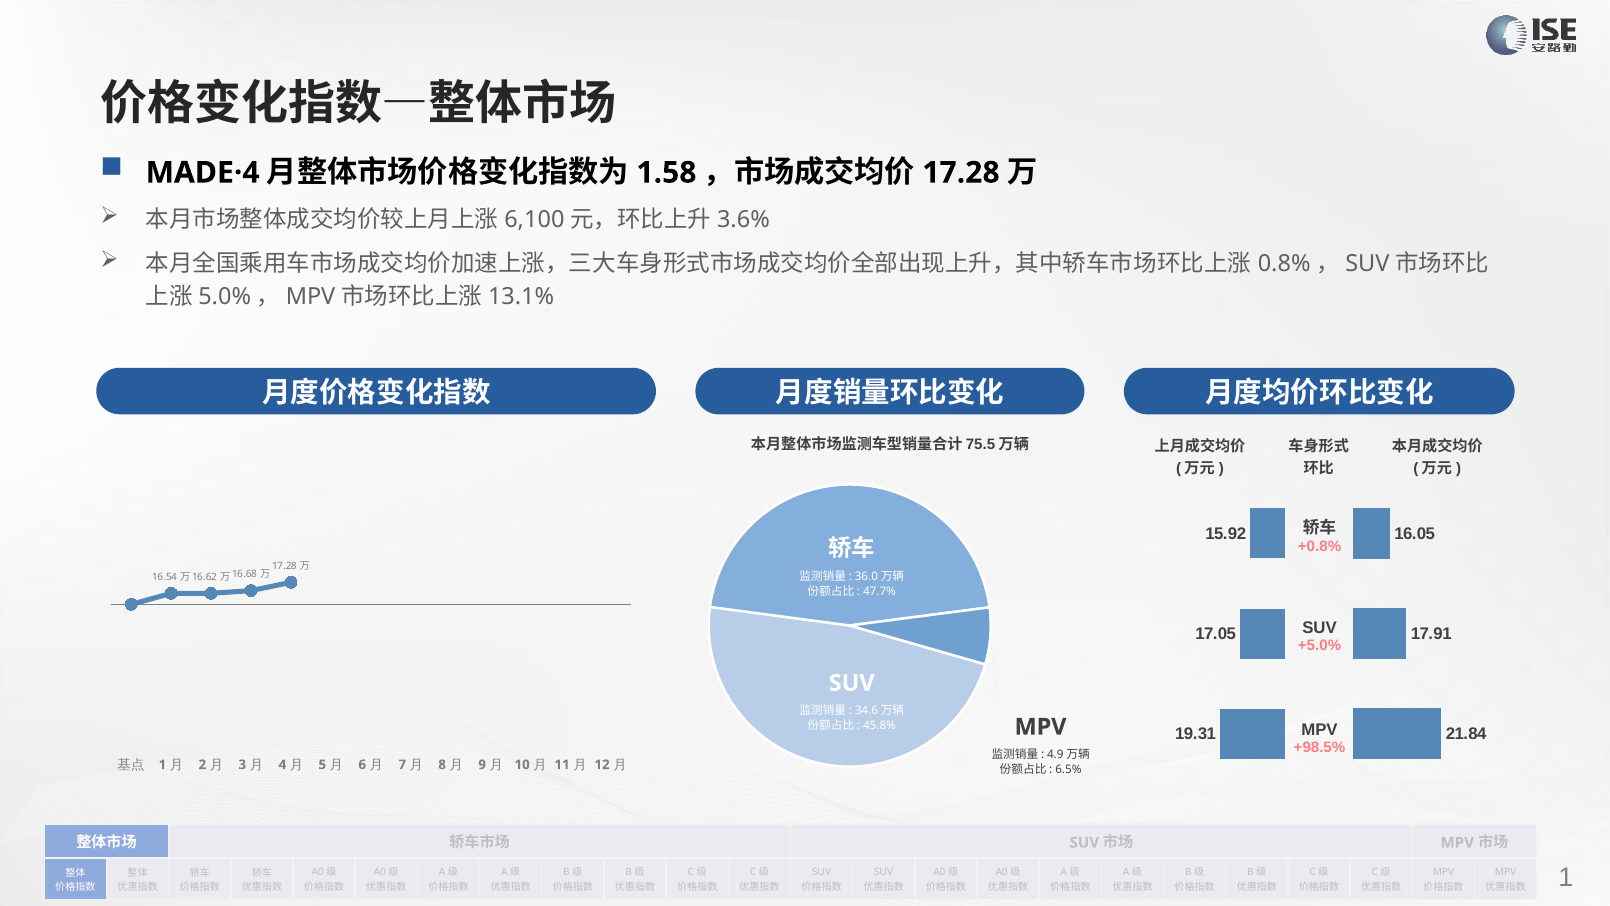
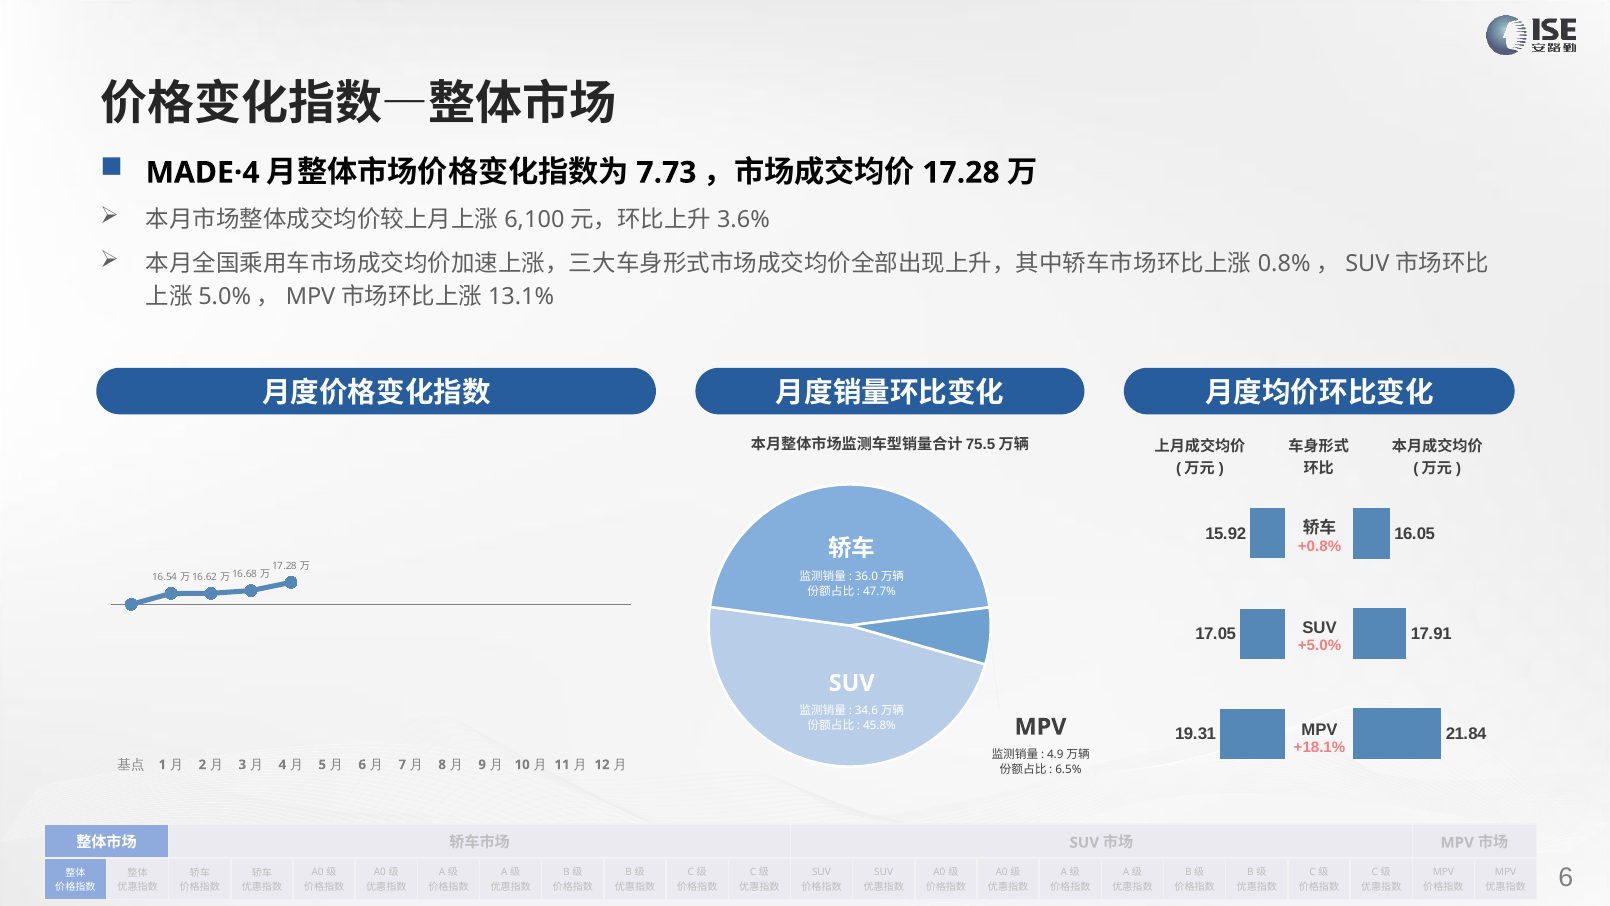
1.58: 1.58 -> 7.73 (666, 173)
+98.5%: +98.5% -> +18.1% (1319, 747)
1: 1 -> 6 (1566, 877)
